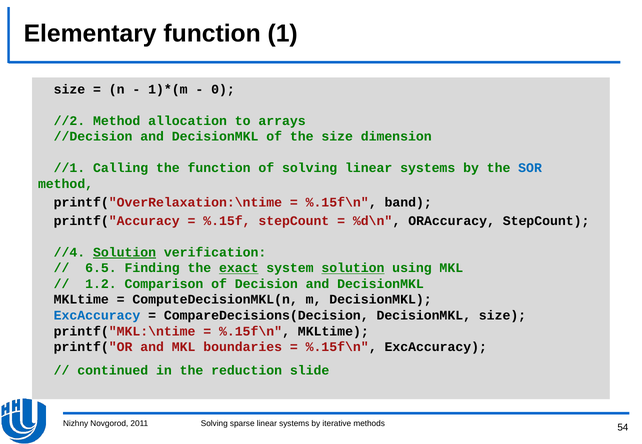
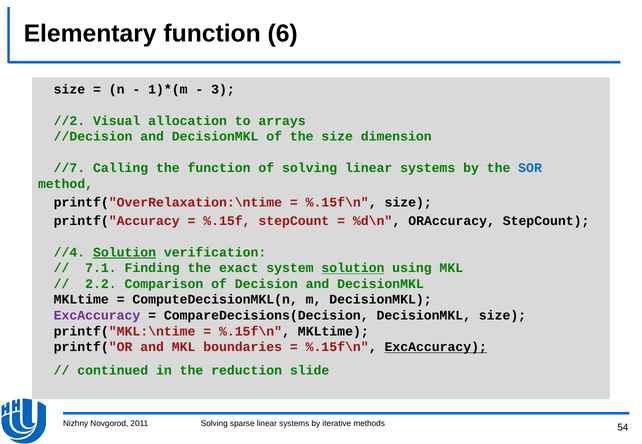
1: 1 -> 6 (283, 33)
0: 0 -> 3 (223, 89)
//2 Method: Method -> Visual (117, 121)
//1: //1 -> //7 (69, 168)
%.15f\n band: band -> size (408, 203)
6.5: 6.5 -> 7.1 (101, 268)
exact underline: present -> none (239, 268)
1.2: 1.2 -> 2.2 (101, 284)
ExcAccuracy colour: blue -> purple (97, 316)
ExcAccuracy underline: none -> present (436, 347)
